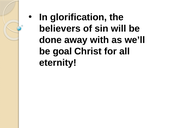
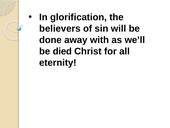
goal: goal -> died (62, 51)
